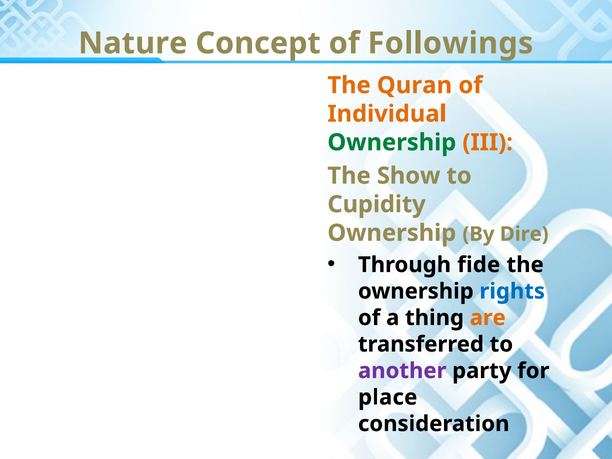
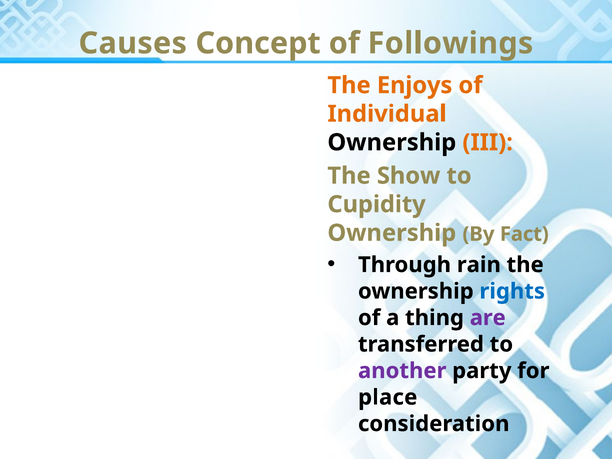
Nature: Nature -> Causes (133, 43)
Quran: Quran -> Enjoys (415, 85)
Ownership colour: green -> black (392, 142)
Dire: Dire -> Fact (524, 234)
fide: fide -> rain (479, 265)
are colour: orange -> purple (488, 318)
